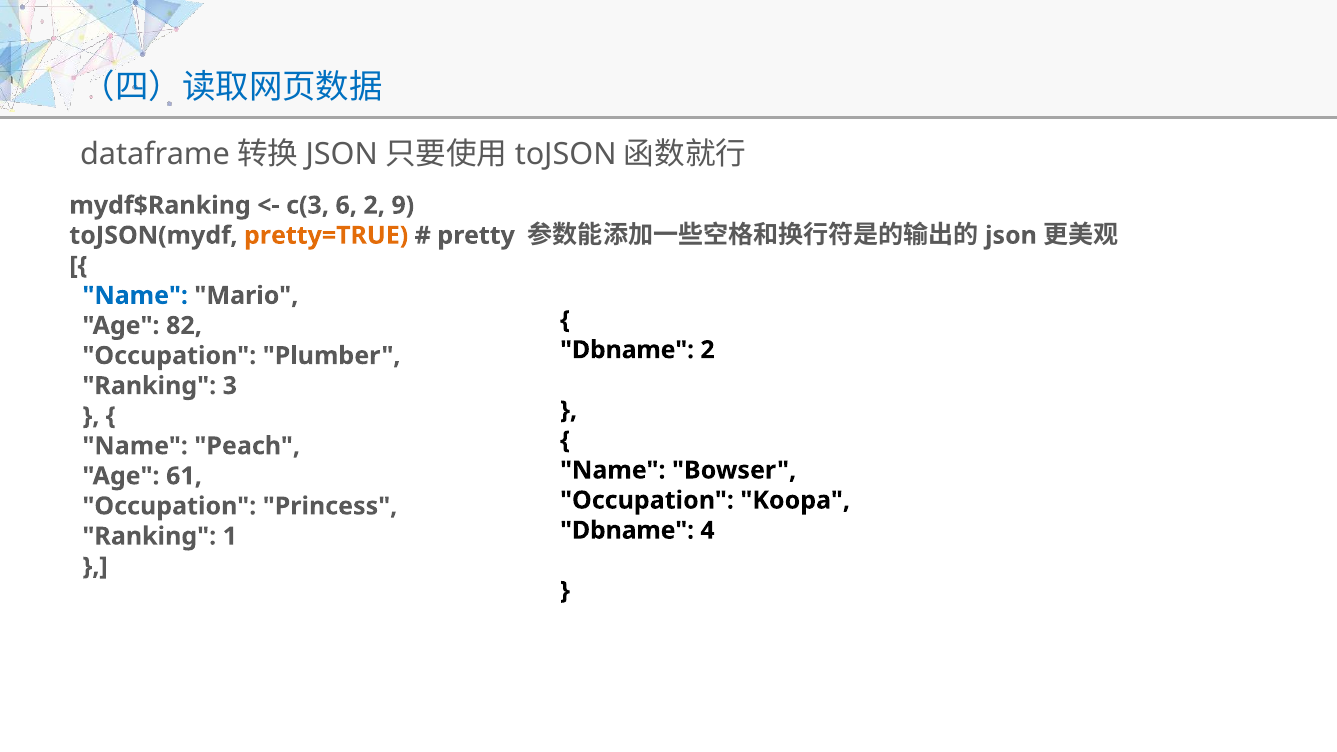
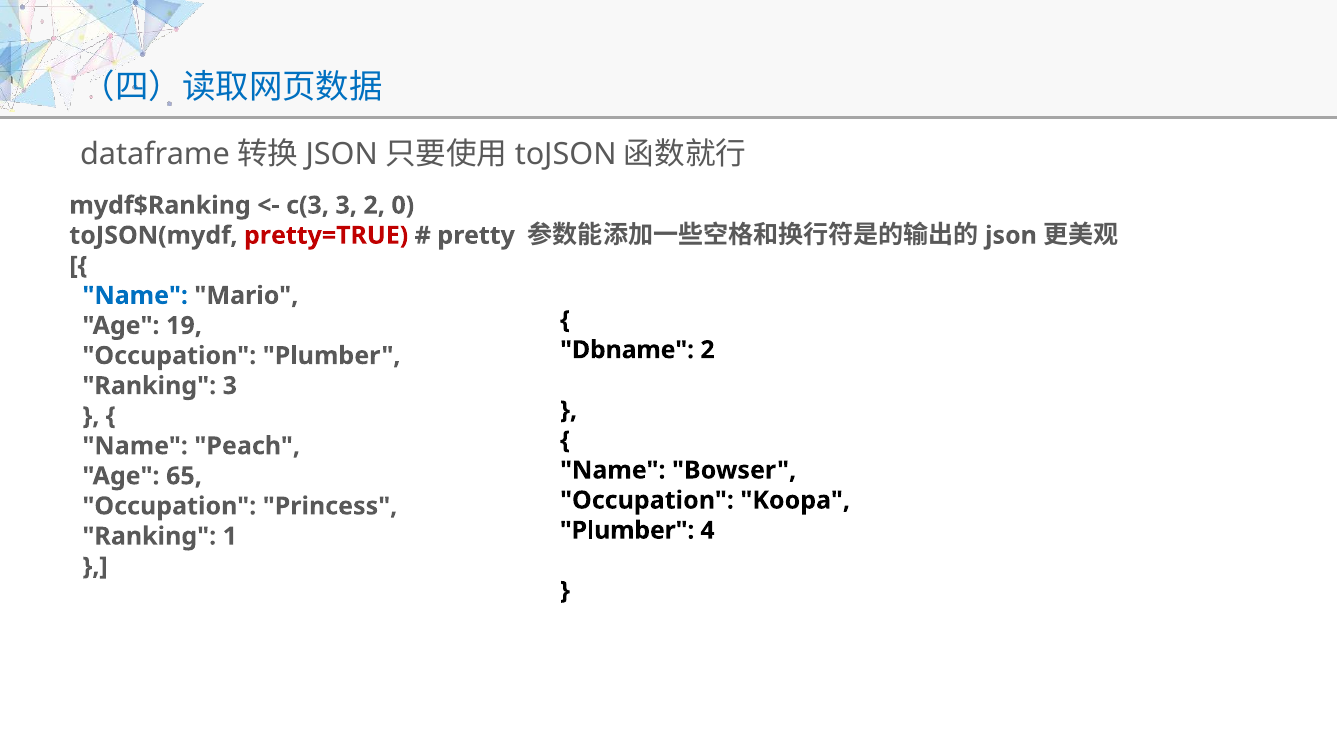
c(3 6: 6 -> 3 (346, 205)
9: 9 -> 0 (403, 205)
pretty=TRUE colour: orange -> red (326, 235)
82: 82 -> 19 (184, 326)
61: 61 -> 65 (184, 476)
Dbname: Dbname -> Plumber (627, 530)
